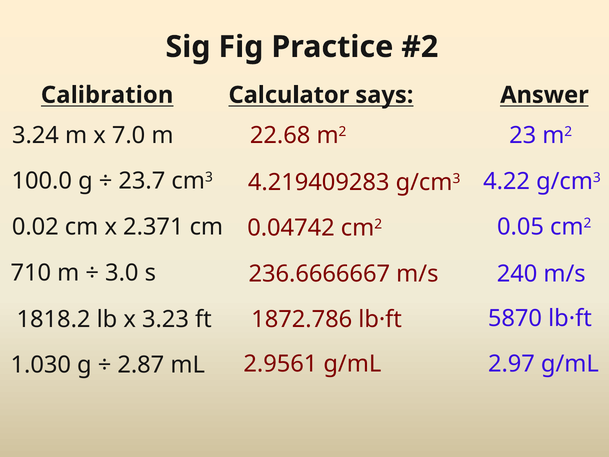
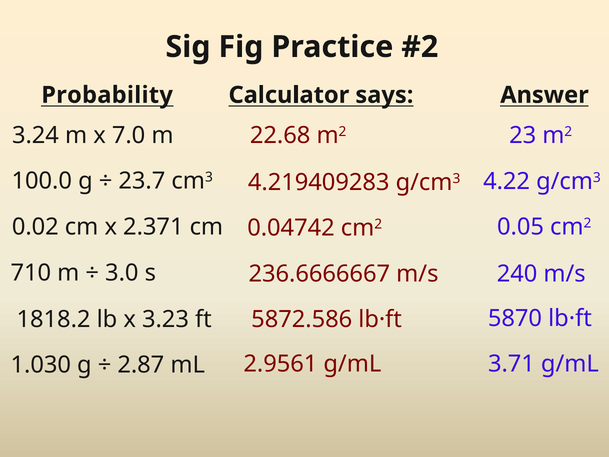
Calibration: Calibration -> Probability (107, 95)
1872.786: 1872.786 -> 5872.586 (302, 319)
2.97: 2.97 -> 3.71 (511, 364)
